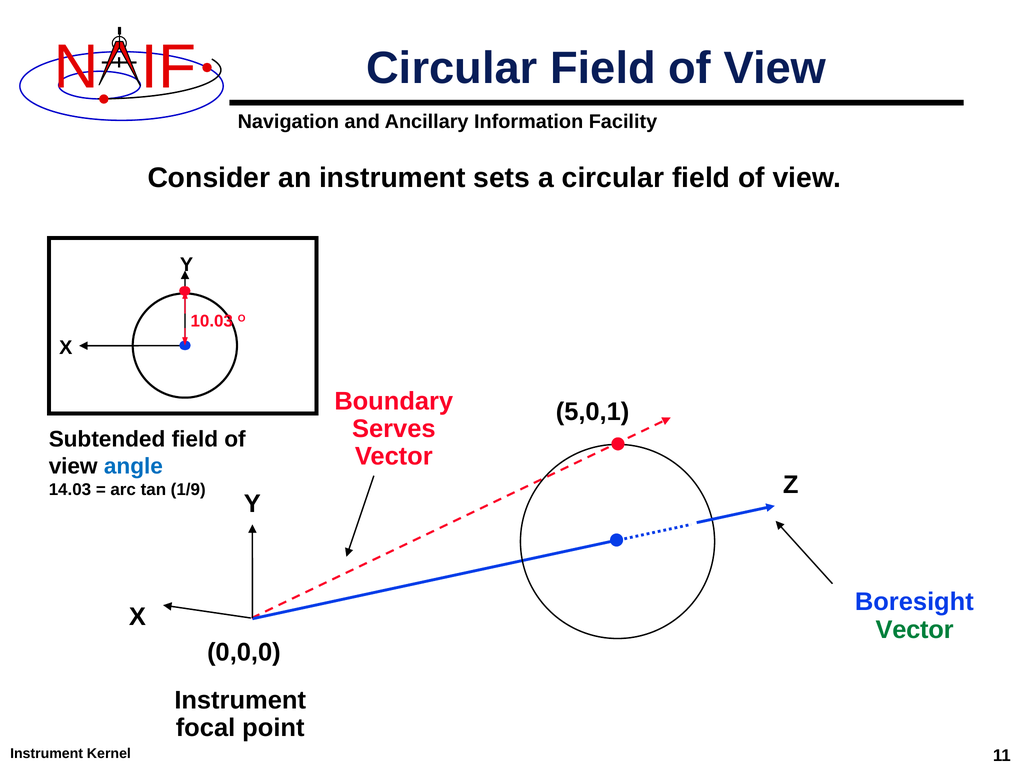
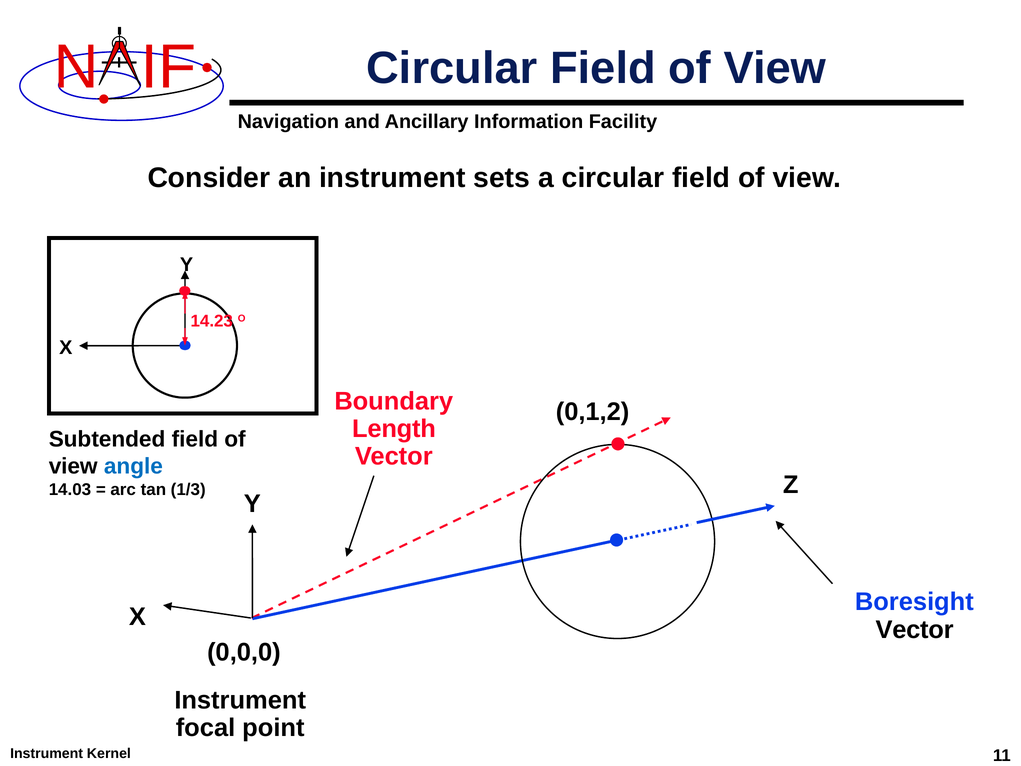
10.03: 10.03 -> 14.23 (212, 321)
5,0,1: 5,0,1 -> 0,1,2 (593, 412)
Serves: Serves -> Length (394, 429)
1/9: 1/9 -> 1/3 (188, 490)
Vector colour: green -> black (915, 630)
